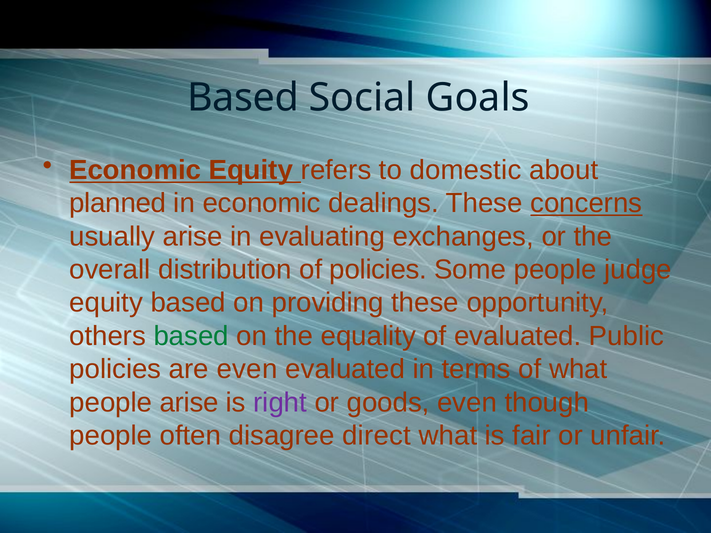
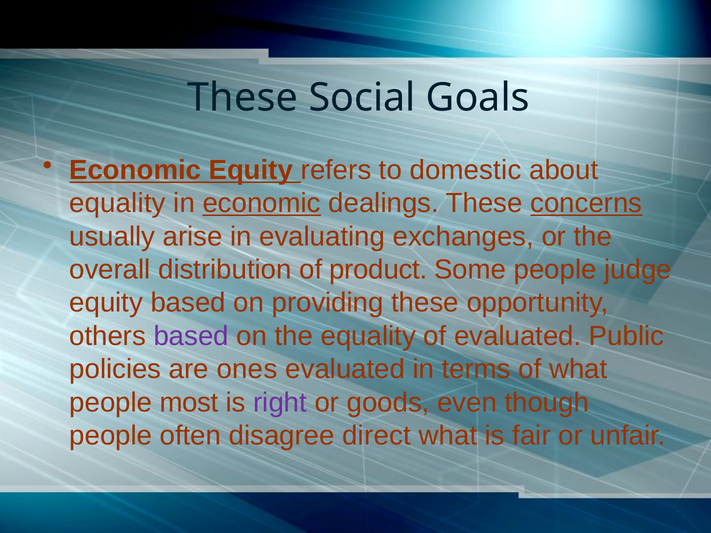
Based: Based -> These (243, 98)
planned: planned -> equality (118, 203)
economic underline: none -> present (262, 203)
of policies: policies -> product (378, 270)
based colour: green -> purple (191, 336)
are even: even -> ones (247, 369)
people arise: arise -> most (189, 403)
